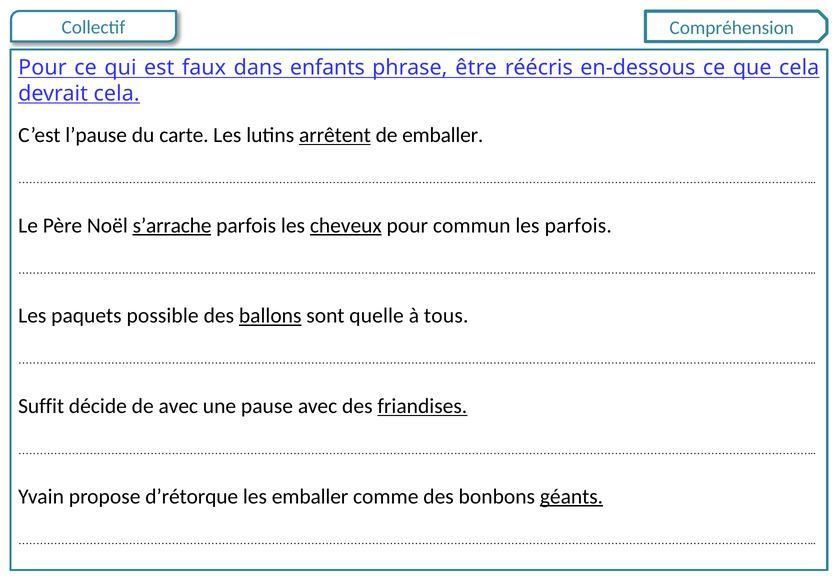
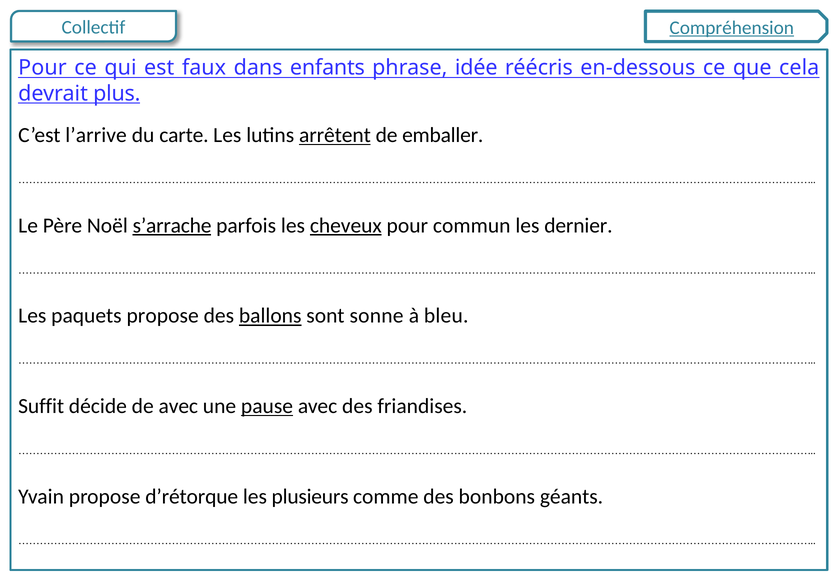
Compréhension underline: none -> present (732, 28)
être: être -> idée (476, 68)
devrait cela: cela -> plus (117, 94)
l’pause: l’pause -> l’arrive (96, 135)
les parfois: parfois -> dernier (578, 226)
paquets possible: possible -> propose (163, 316)
quelle: quelle -> sonne (377, 316)
tous: tous -> bleu (446, 316)
pause underline: none -> present (267, 406)
friandises underline: present -> none (422, 406)
les emballer: emballer -> plusieurs (310, 497)
géants underline: present -> none (571, 497)
